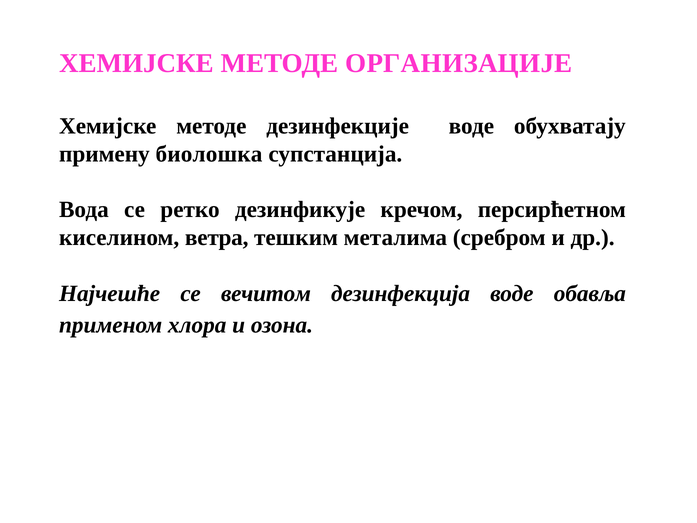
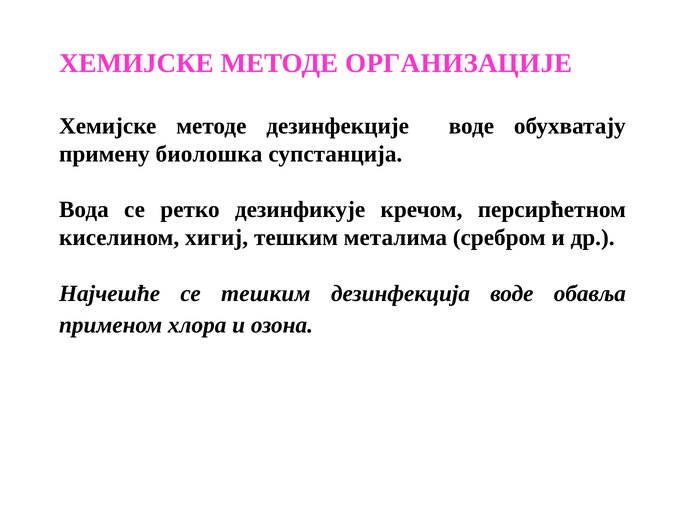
ветра: ветра -> хигиј (217, 237)
се вечитом: вечитом -> тешким (266, 293)
